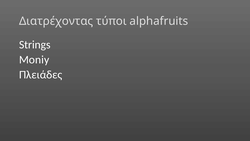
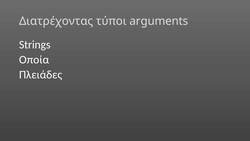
alphafruits: alphafruits -> arguments (159, 21)
Moniy: Moniy -> Οποία (34, 60)
